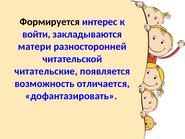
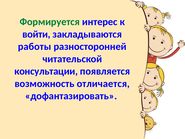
Формируется colour: black -> green (50, 22)
матери: матери -> работы (35, 46)
читательские: читательские -> консультации (46, 71)
